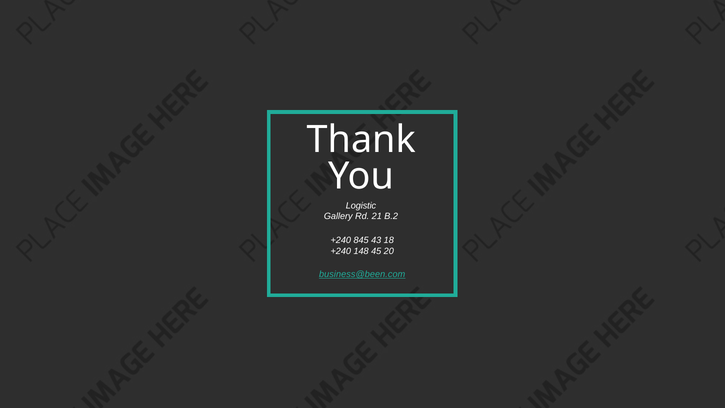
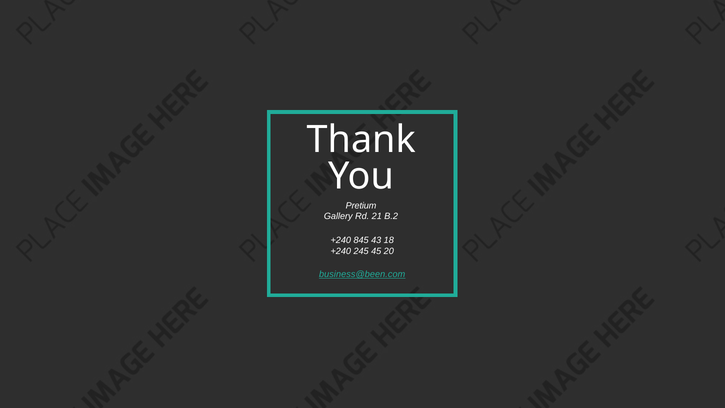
Logistic: Logistic -> Pretium (361, 205)
148: 148 -> 245 (361, 251)
